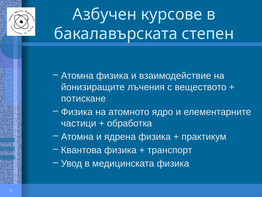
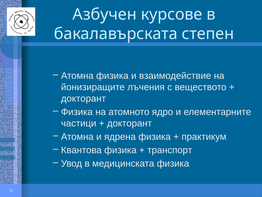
потискане: потискане -> докторант (83, 98)
обработка: обработка -> докторант (129, 123)
